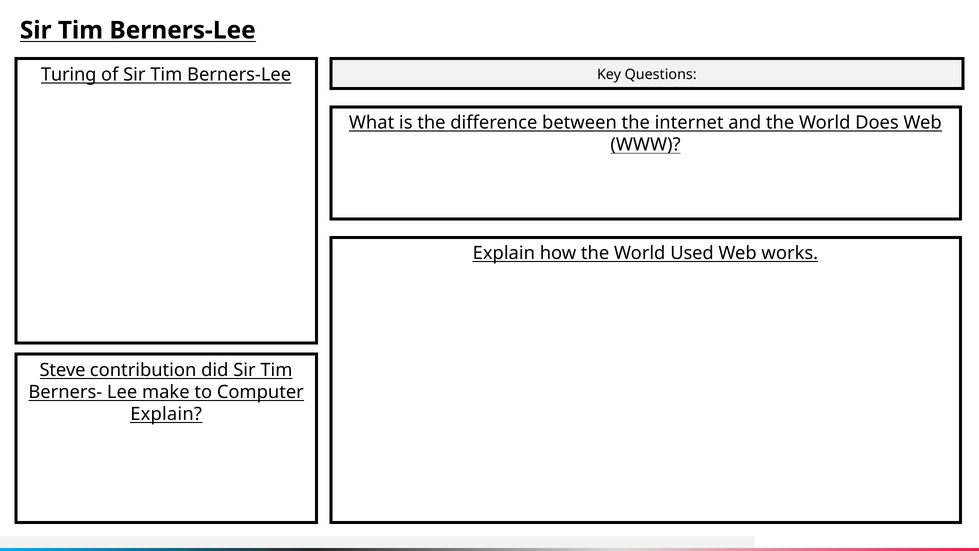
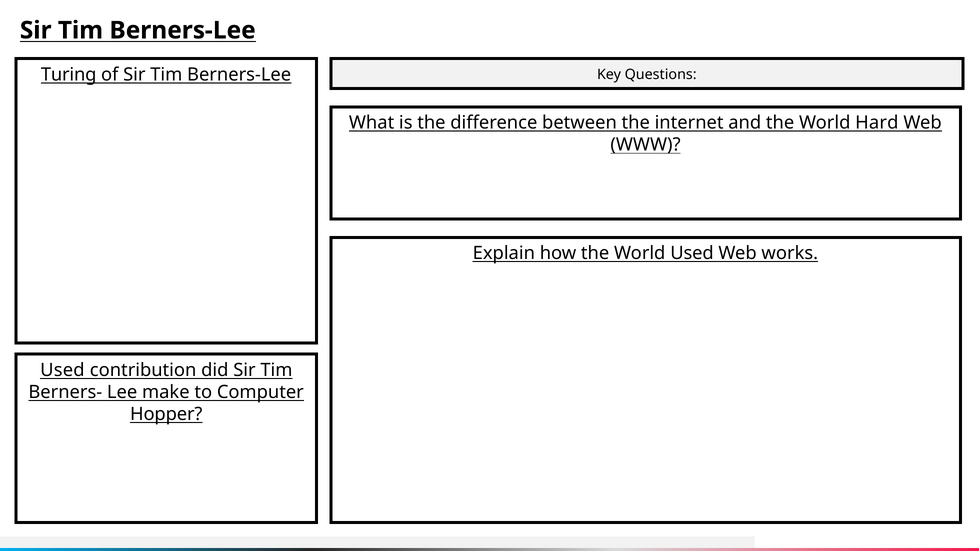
Does: Does -> Hard (877, 123)
Steve: Steve -> Used (62, 370)
Explain: Explain -> Hopper (166, 414)
